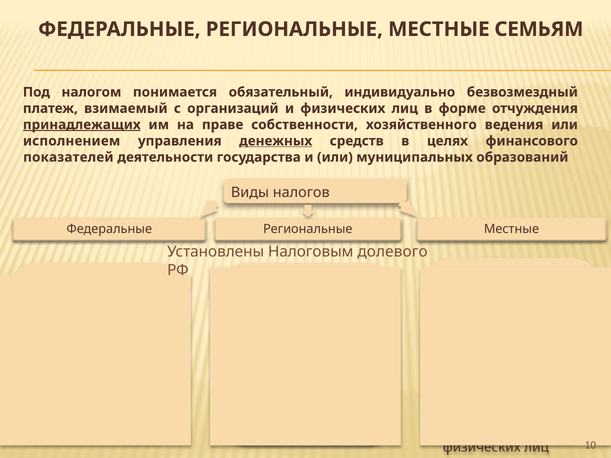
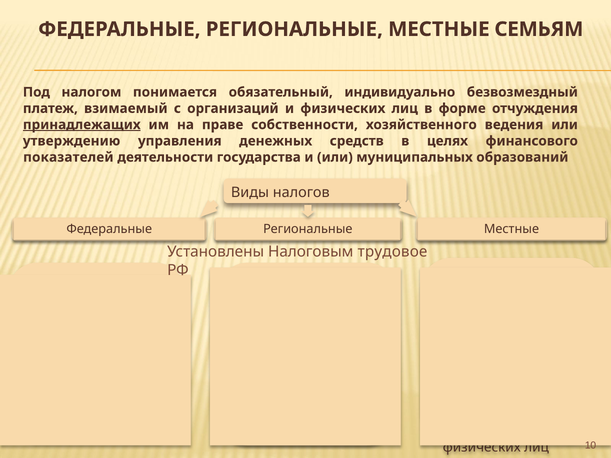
исполнением: исполнением -> утверждению (72, 141)
денежных underline: present -> none (276, 141)
долевого: долевого -> трудовое (393, 252)
